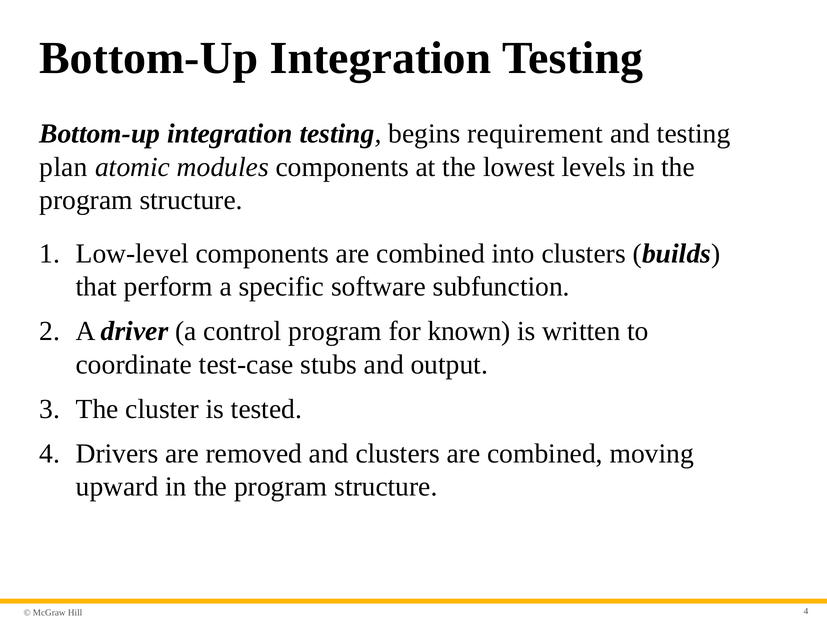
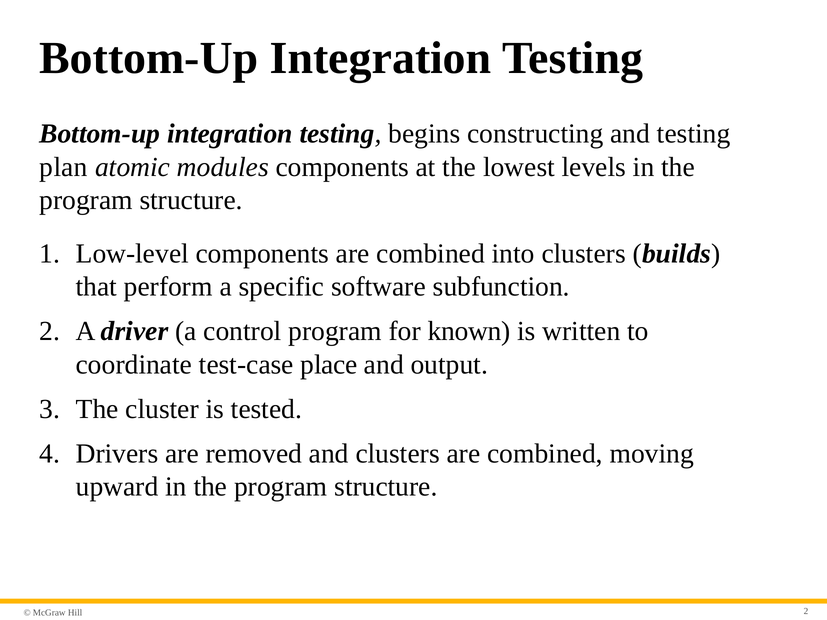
requirement: requirement -> constructing (535, 134)
stubs: stubs -> place (329, 365)
4: 4 -> 2 (806, 611)
